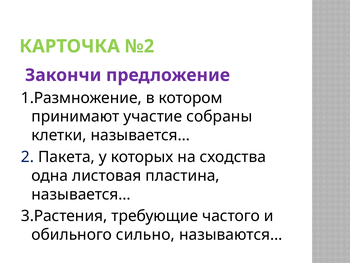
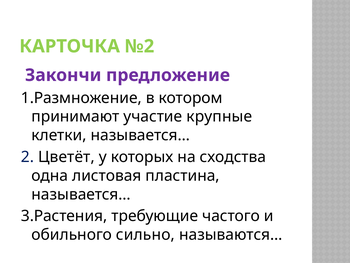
собраны: собраны -> крупные (219, 116)
Пакета: Пакета -> Цветёт (66, 157)
